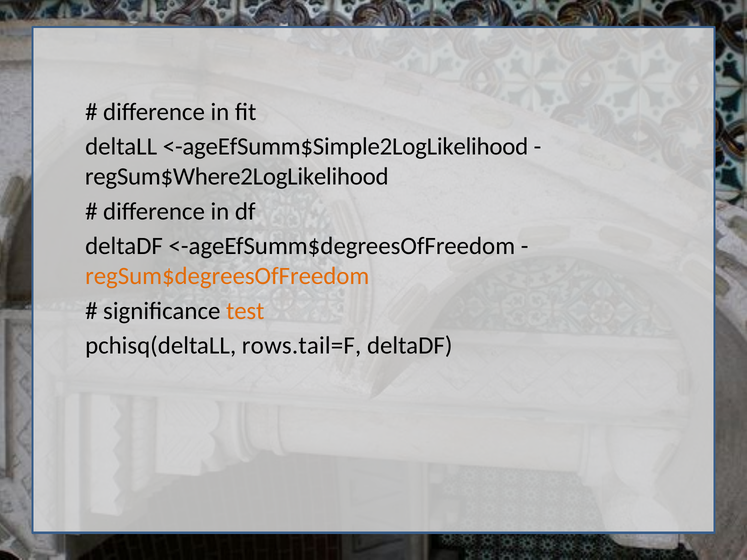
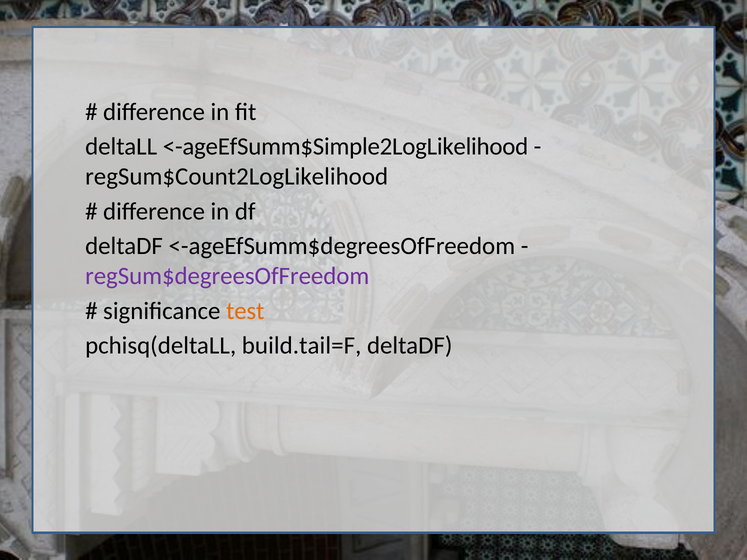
regSum$Where2LogLikelihood: regSum$Where2LogLikelihood -> regSum$Count2LogLikelihood (237, 177)
regSum$degreesOfFreedom colour: orange -> purple (227, 276)
rows.tail=F: rows.tail=F -> build.tail=F (302, 346)
